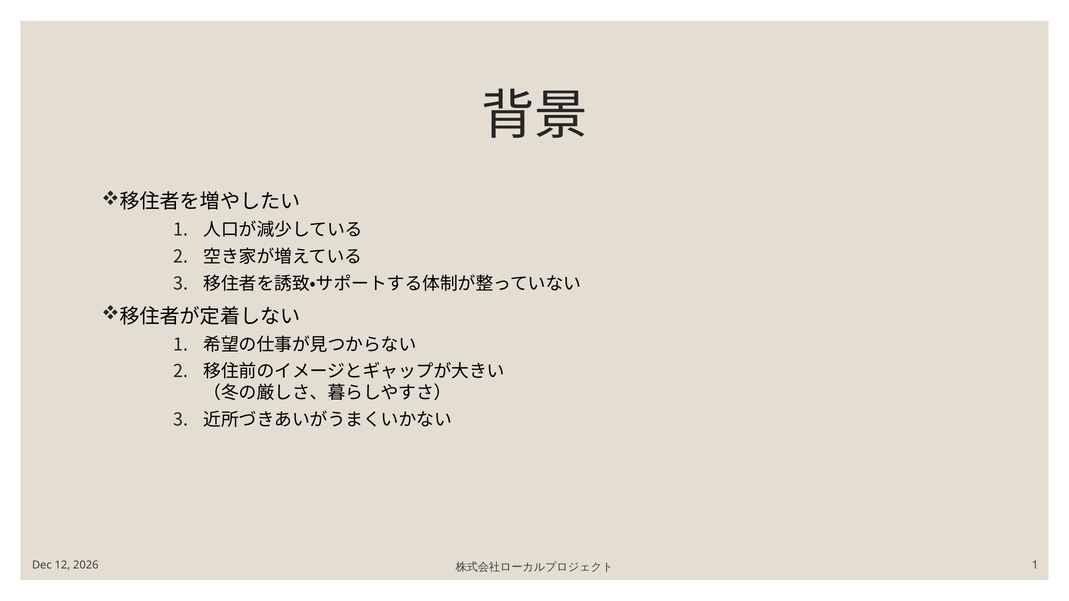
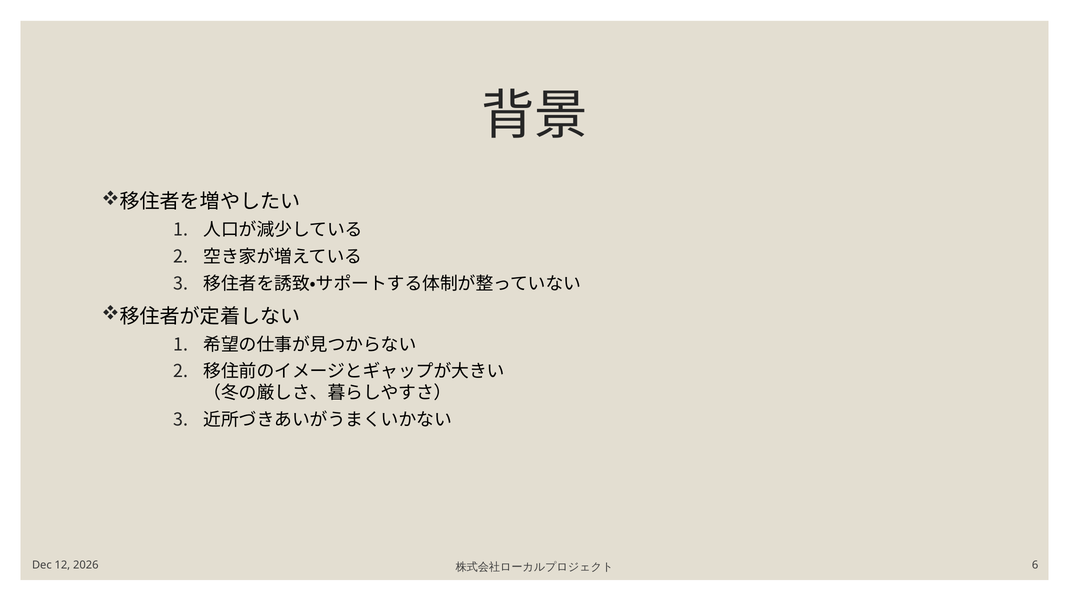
1: 1 -> 6 (1035, 565)
